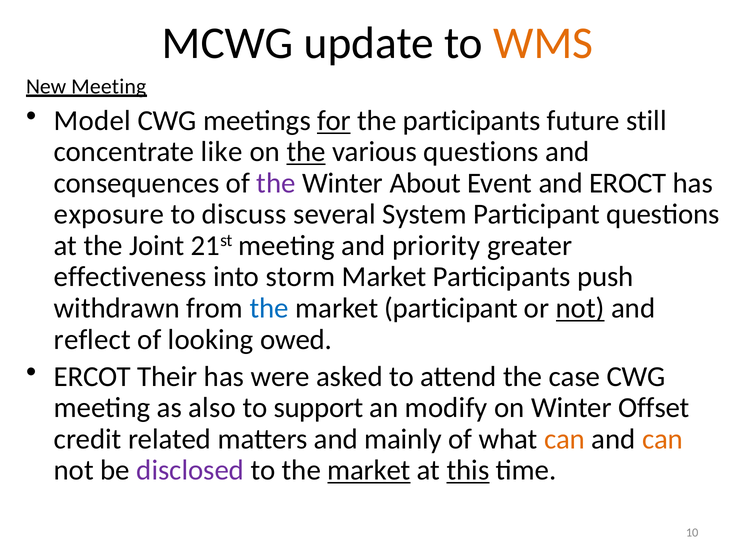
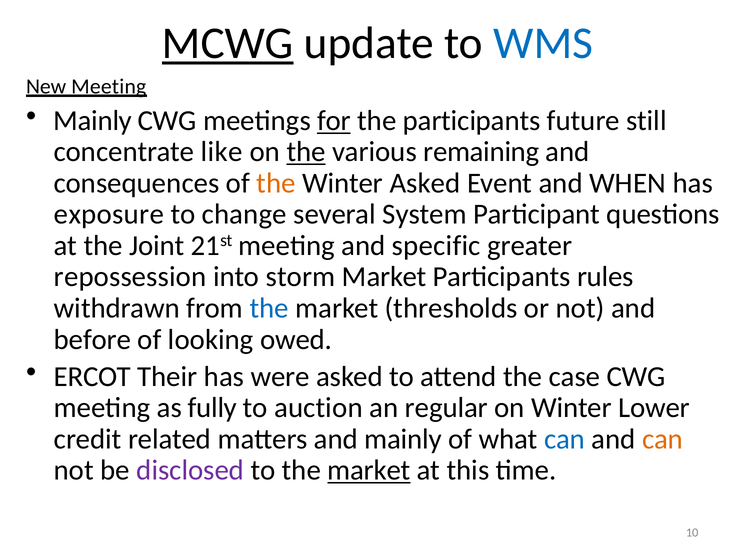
MCWG underline: none -> present (228, 43)
WMS colour: orange -> blue (543, 43)
Model: Model -> Mainly (93, 121)
various questions: questions -> remaining (481, 152)
the colour: purple -> orange (276, 183)
Winter About: About -> Asked (425, 183)
EROCT: EROCT -> WHEN (628, 183)
discuss: discuss -> change (244, 214)
priority: priority -> specific (436, 245)
effectiveness: effectiveness -> repossession (130, 277)
push: push -> rules (605, 277)
market participant: participant -> thresholds (451, 308)
not underline: present -> none (580, 308)
reflect: reflect -> before (92, 339)
also: also -> fully (212, 407)
support: support -> auction (318, 407)
modify: modify -> regular (446, 407)
Offset: Offset -> Lower (654, 407)
can colour: orange -> blue (565, 439)
this underline: present -> none (468, 470)
